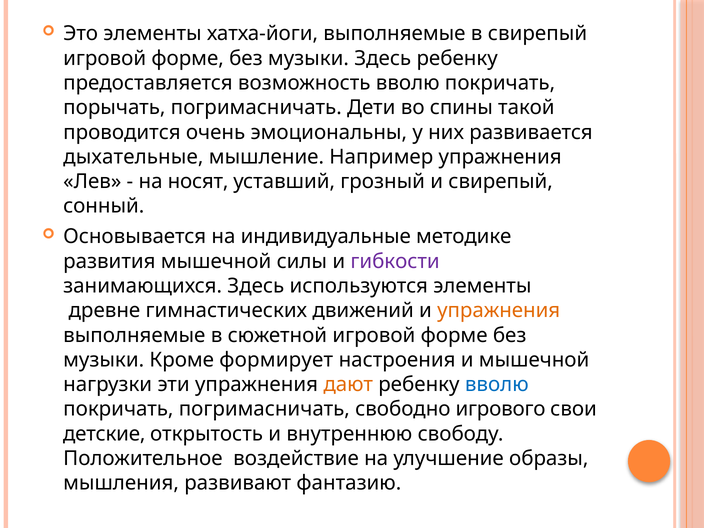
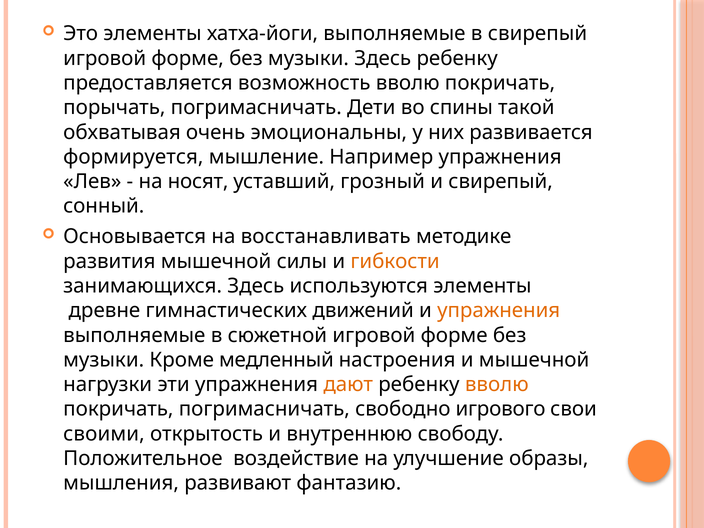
проводится: проводится -> обхватывая (122, 132)
дыхательные: дыхательные -> формируется (133, 157)
индивидуальные: индивидуальные -> восстанавливать (326, 237)
гибкости colour: purple -> orange (395, 261)
формирует: формирует -> медленный (276, 360)
вволю colour: blue -> orange (497, 385)
детские: детские -> своими (104, 434)
